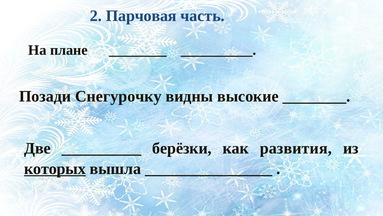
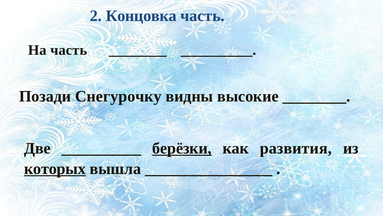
Парчовая: Парчовая -> Концовка (141, 16)
На плане: плане -> часть (69, 50)
берёзки underline: none -> present (182, 148)
